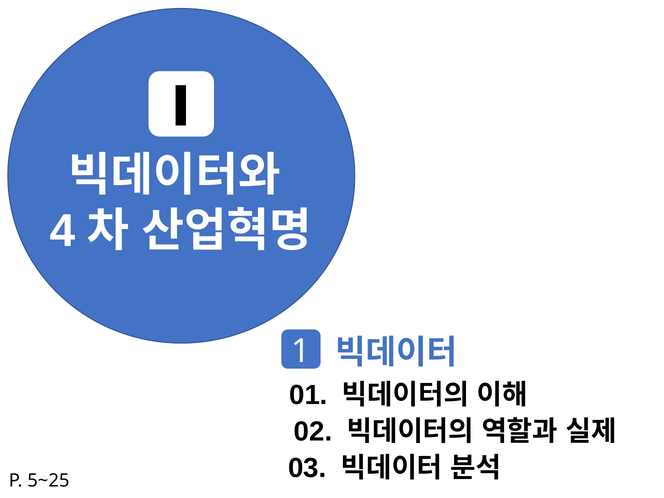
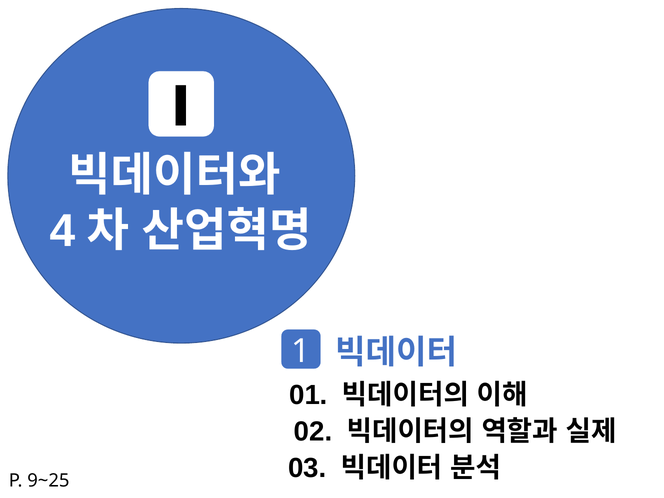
5~25: 5~25 -> 9~25 (48, 481)
